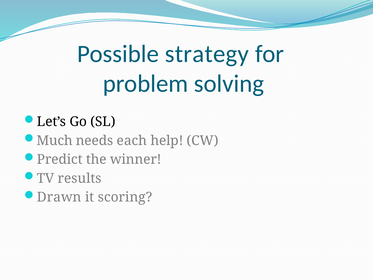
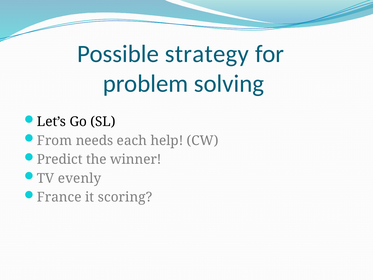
Much: Much -> From (55, 140)
results: results -> evenly (80, 178)
Drawn: Drawn -> France (59, 197)
